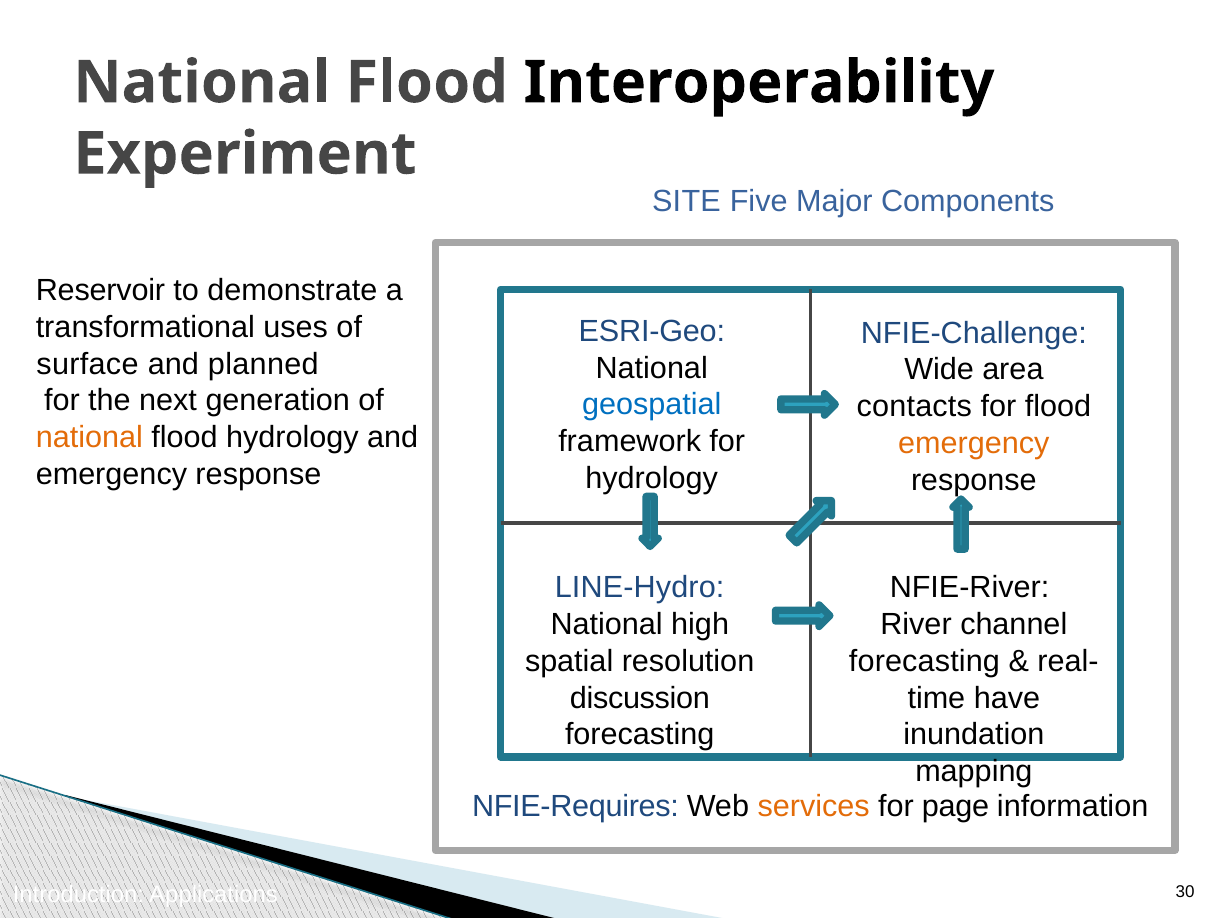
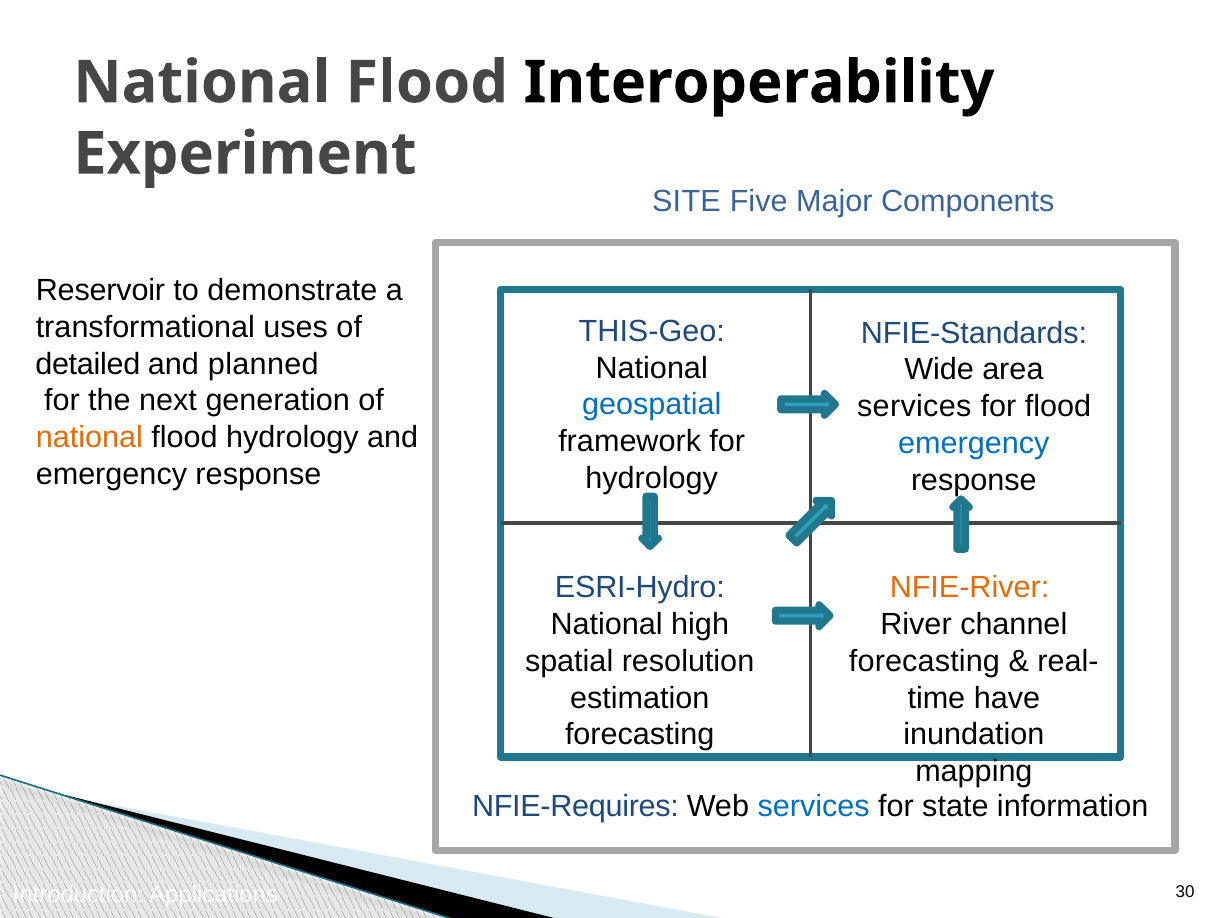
ESRI-Geo: ESRI-Geo -> THIS-Geo (652, 331)
NFIE-Challenge: NFIE-Challenge -> NFIE-Standards (974, 333)
surface: surface -> detailed (88, 364)
contacts: contacts -> services (914, 407)
emergency colour: orange -> blue (974, 443)
LINE-Hydro: LINE-Hydro -> ESRI-Hydro (640, 588)
NFIE-River colour: black -> orange (970, 588)
discussion: discussion -> estimation (640, 698)
services colour: orange -> blue (814, 807)
page: page -> state (955, 807)
